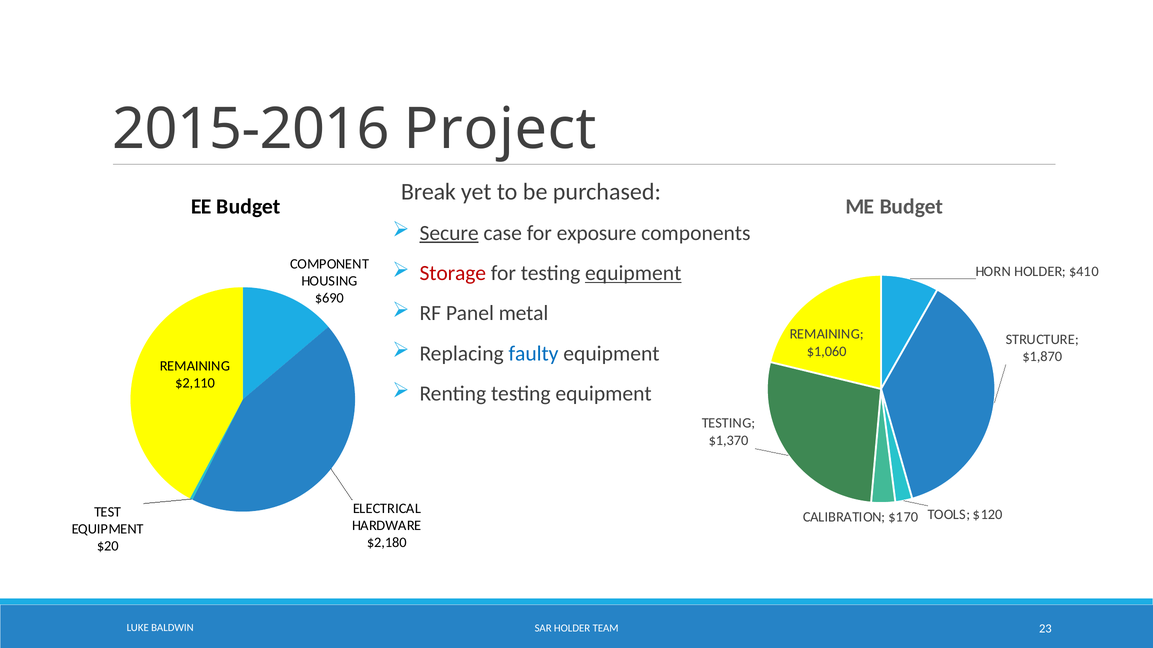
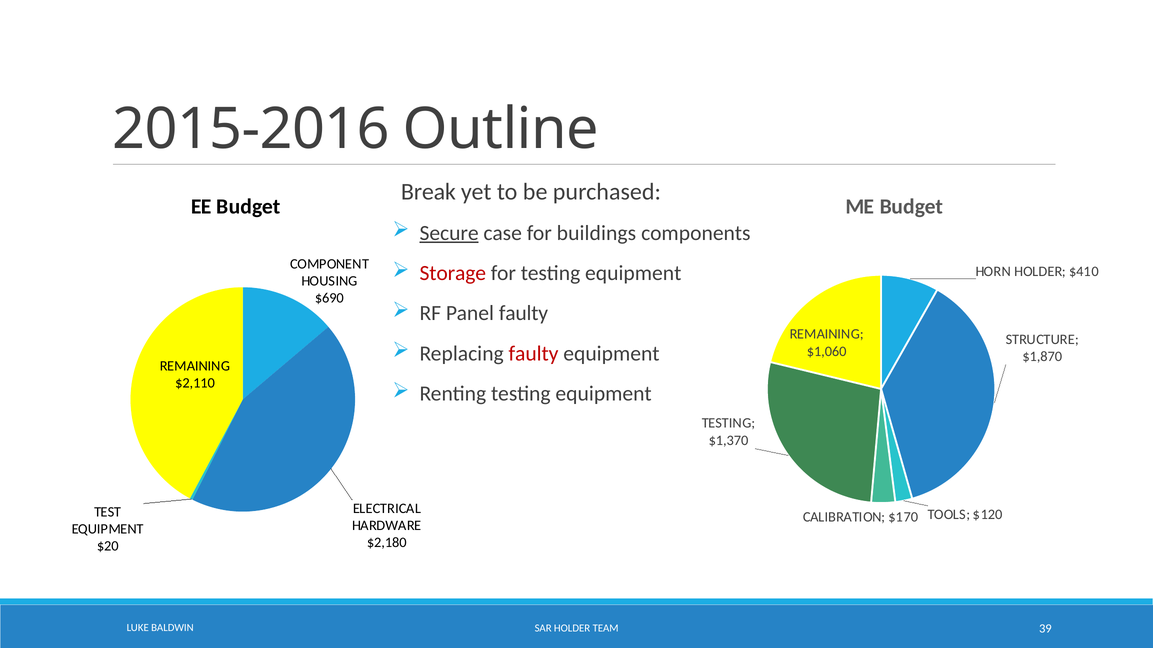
Project: Project -> Outline (501, 129)
exposure: exposure -> buildings (596, 233)
equipment underline: present -> none (633, 273)
Panel metal: metal -> faulty (524, 314)
faulty colour: blue -> red (534, 354)
23: 23 -> 39 (1045, 629)
